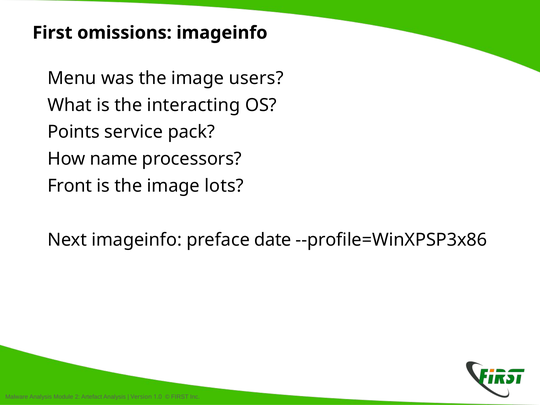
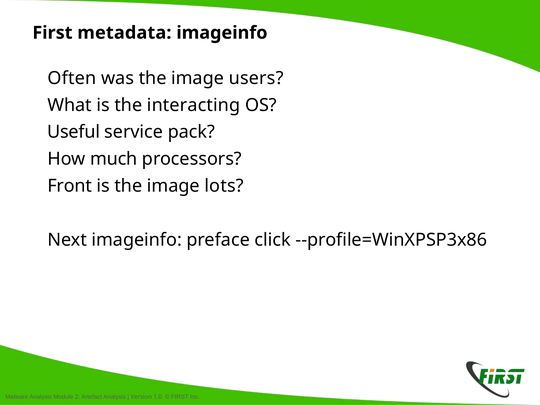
omissions: omissions -> metadata (124, 33)
Menu: Menu -> Often (72, 78)
Points: Points -> Useful (74, 132)
name: name -> much (114, 159)
date: date -> click (273, 240)
